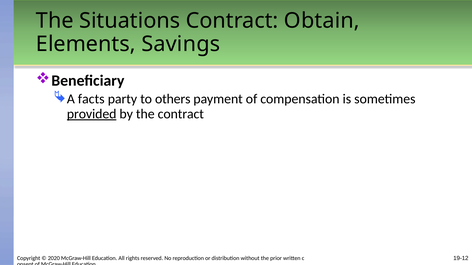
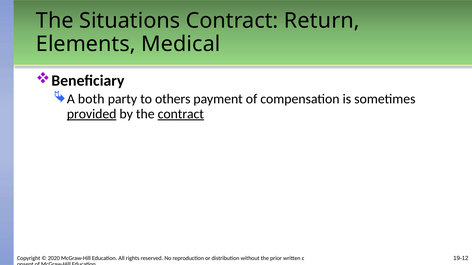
Obtain: Obtain -> Return (322, 21)
Savings: Savings -> Medical (181, 44)
facts: facts -> both (91, 99)
contract underline: none -> present (181, 114)
